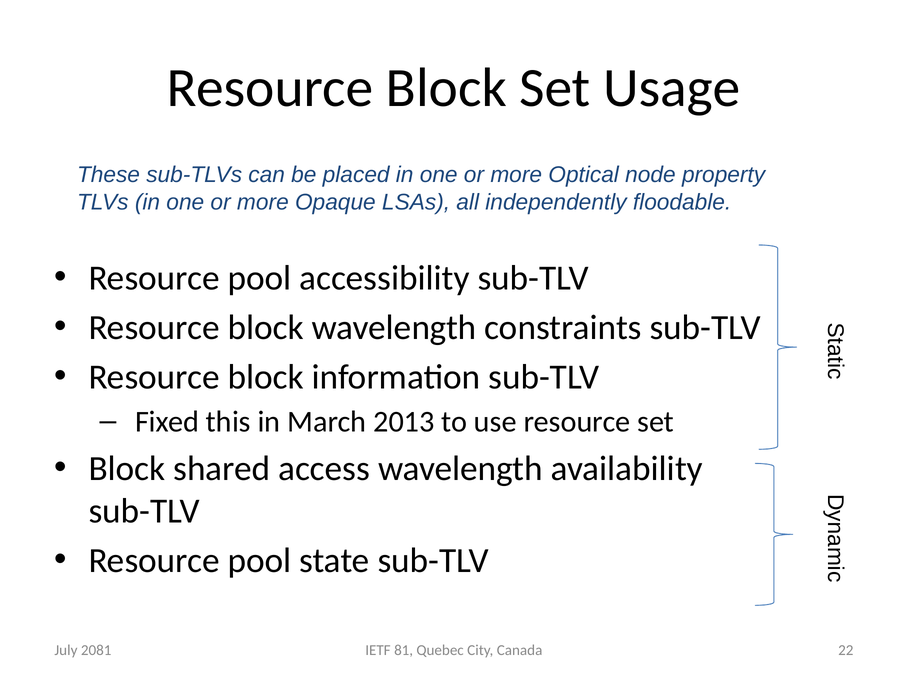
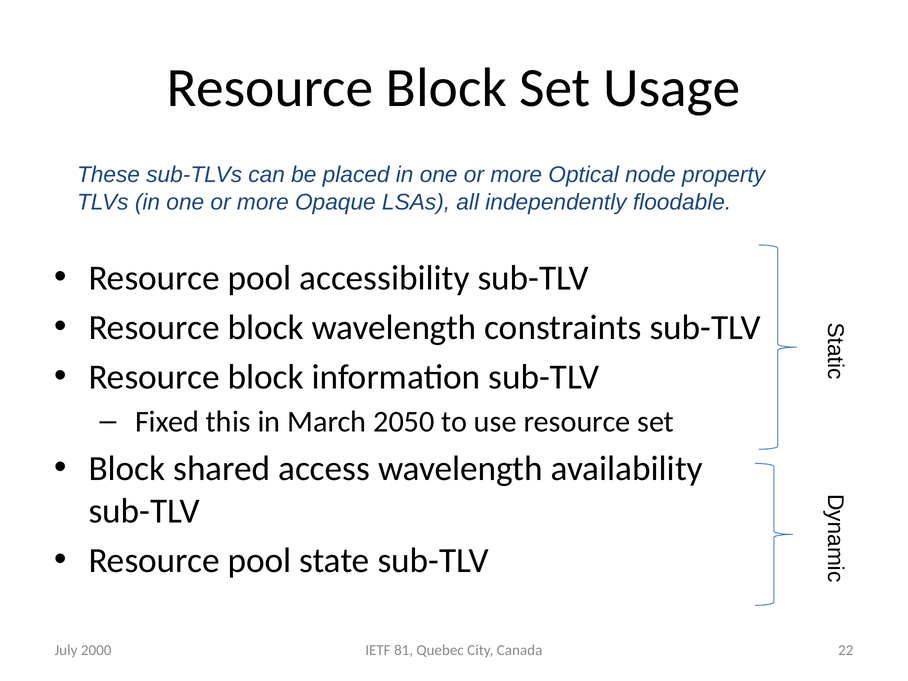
2013: 2013 -> 2050 (404, 422)
2081: 2081 -> 2000 (96, 650)
